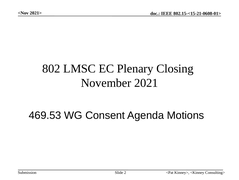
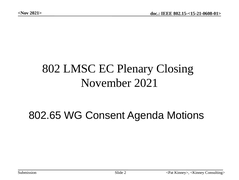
469.53: 469.53 -> 802.65 (45, 115)
